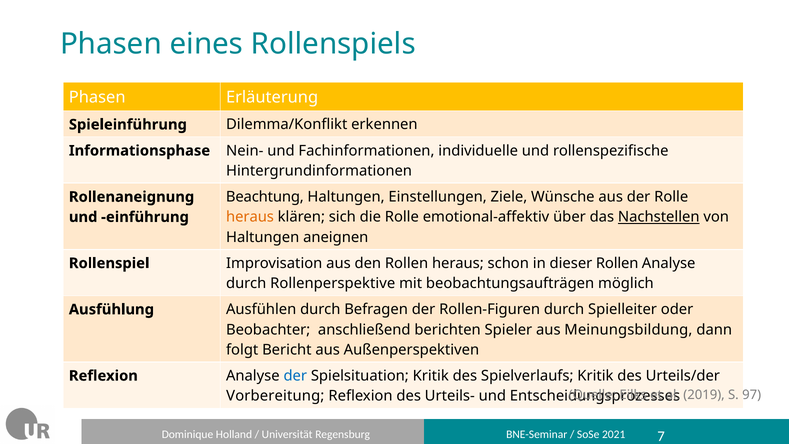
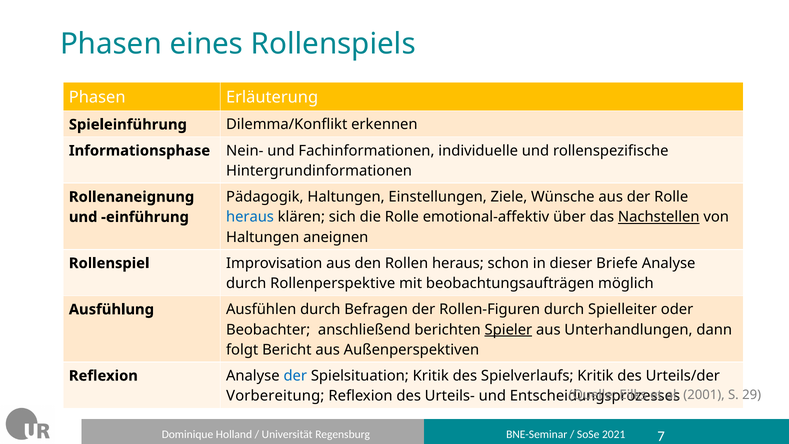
Beachtung: Beachtung -> Pädagogik (265, 197)
heraus colour: orange -> blue (250, 217)
dieser Rollen: Rollen -> Briefe (617, 263)
Spieler underline: none -> present (508, 329)
Meinungsbildung: Meinungsbildung -> Unterhandlungen (628, 329)
2019: 2019 -> 2001 (704, 395)
97: 97 -> 29 (752, 395)
